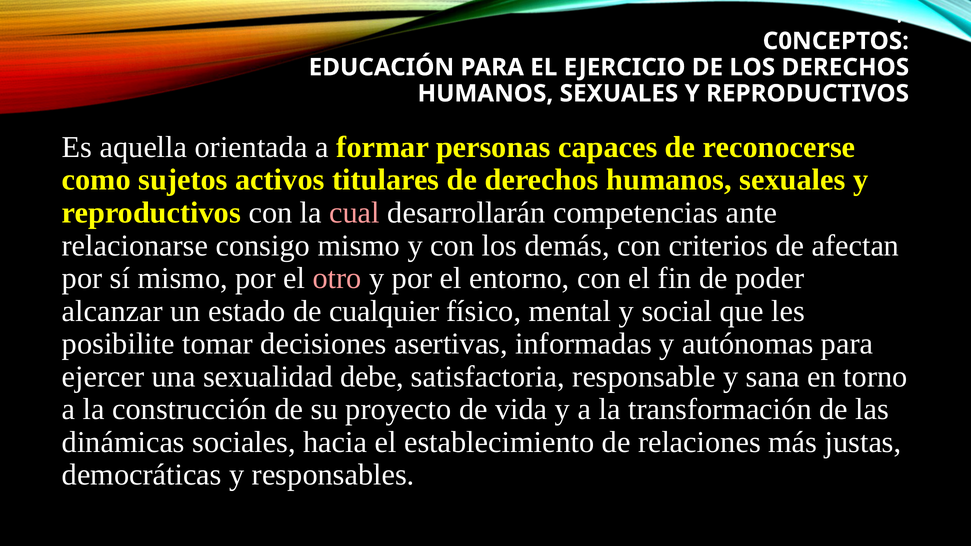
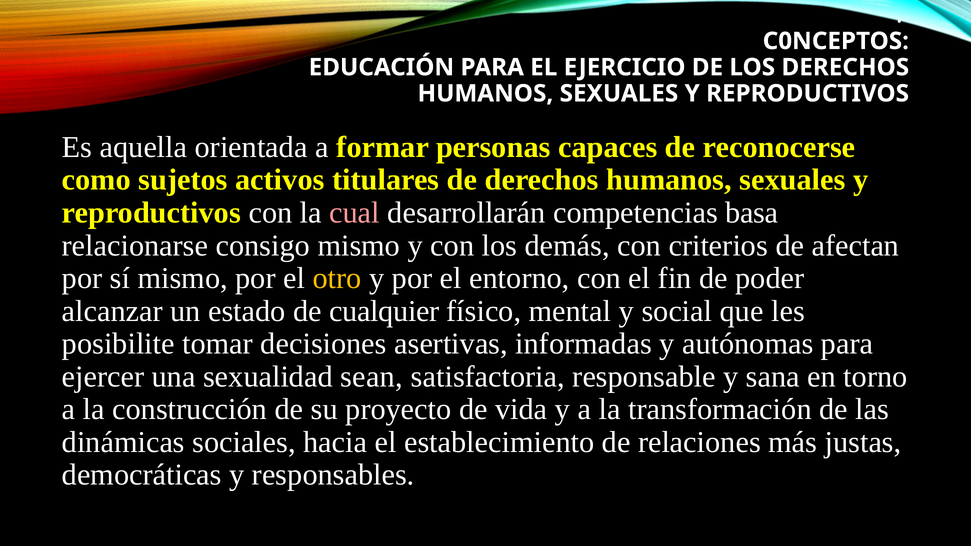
ante: ante -> basa (752, 213)
otro colour: pink -> yellow (337, 278)
debe: debe -> sean (372, 377)
